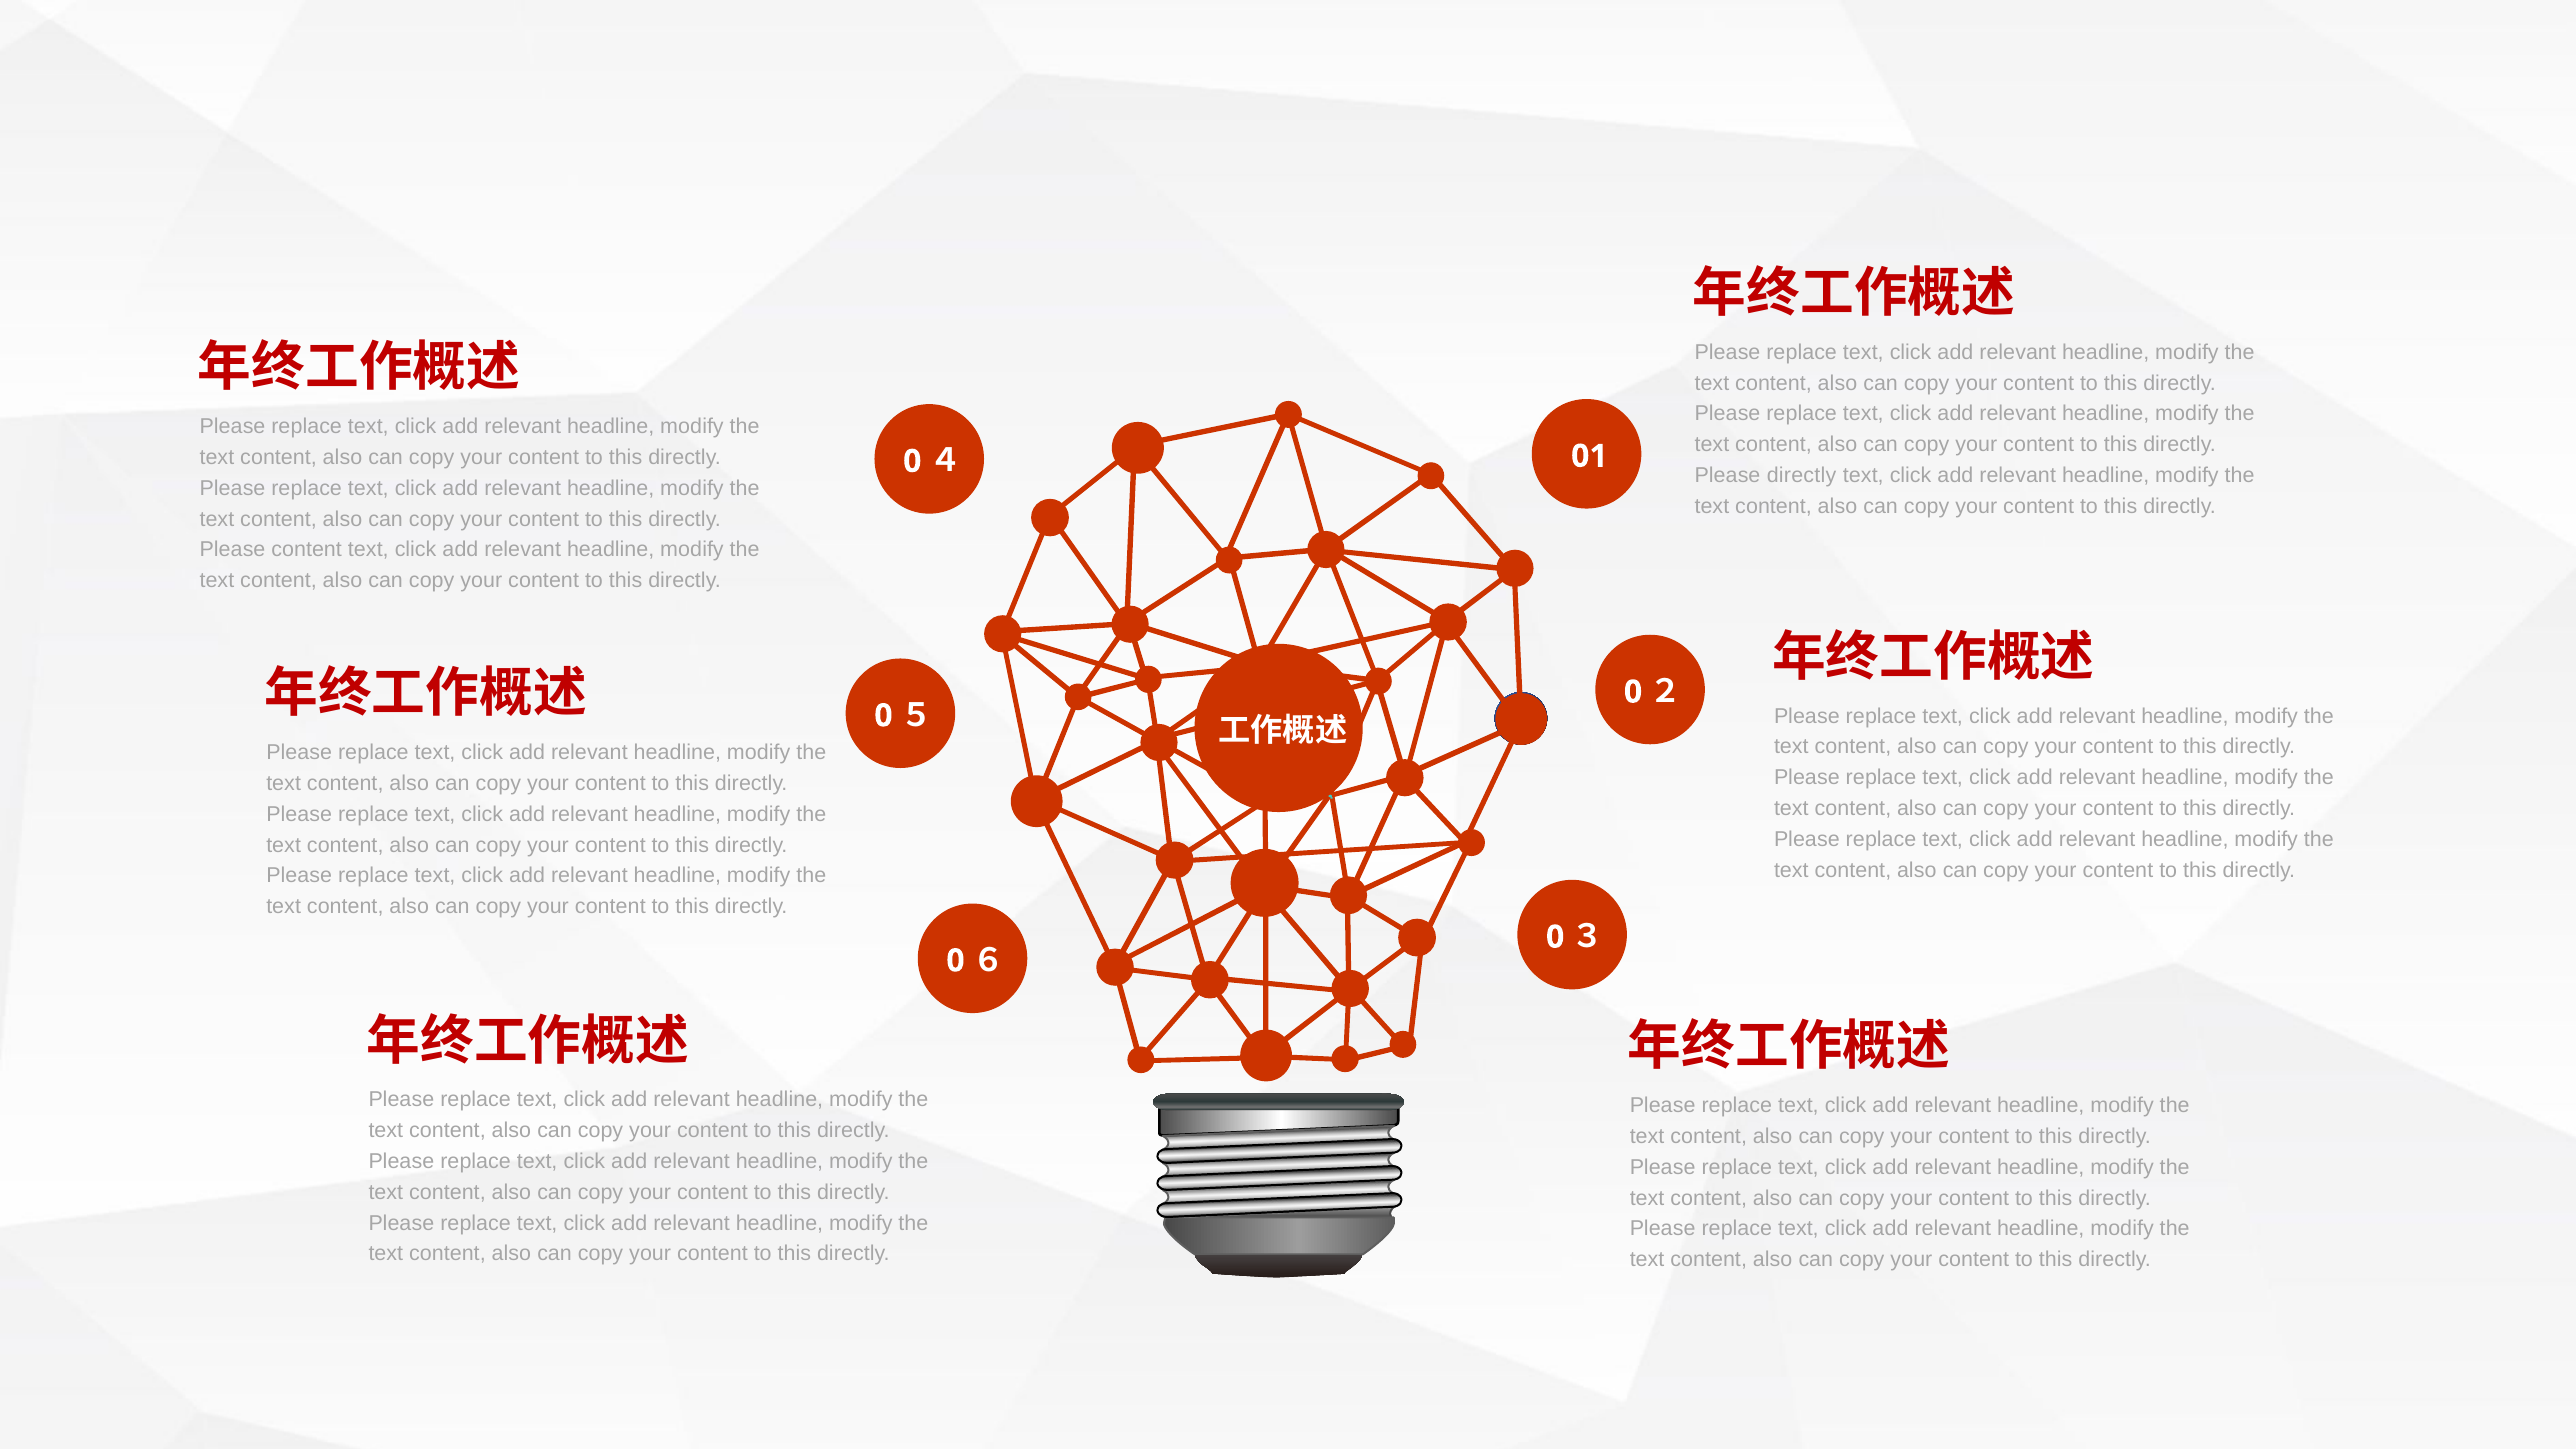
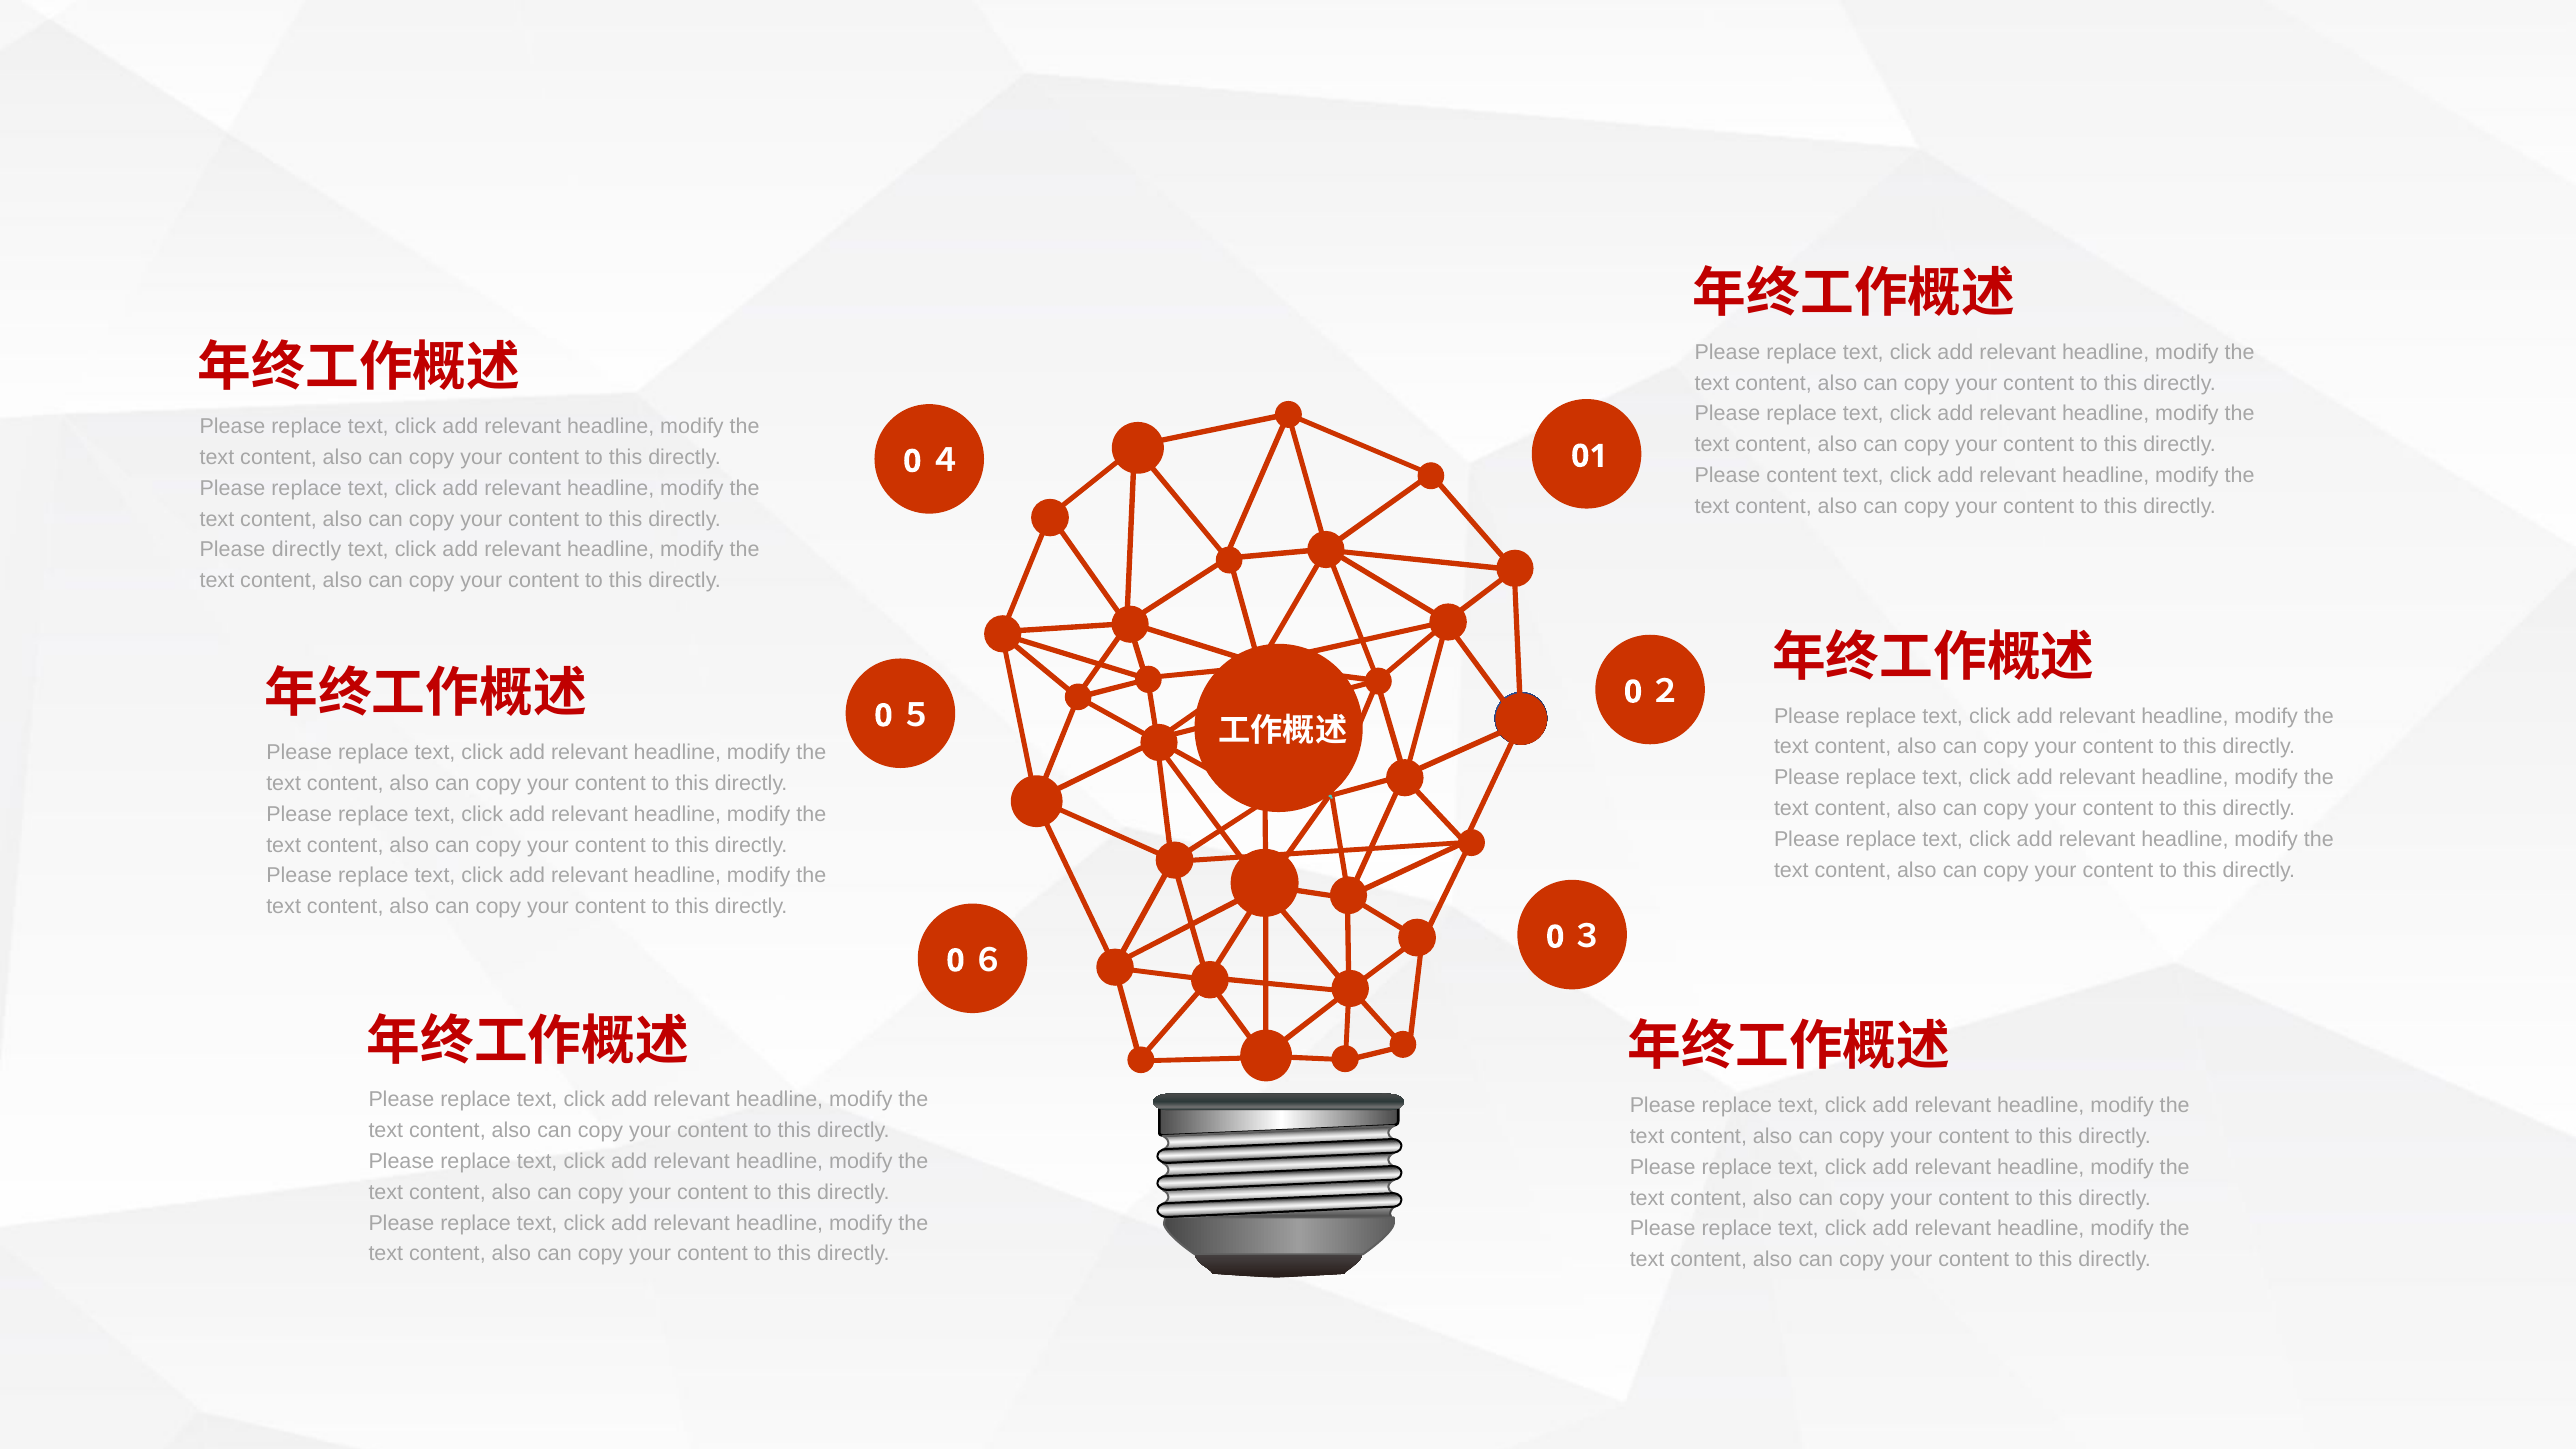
Please directly: directly -> content (1802, 475)
Please content: content -> directly (307, 550)
